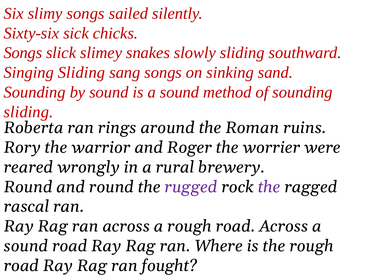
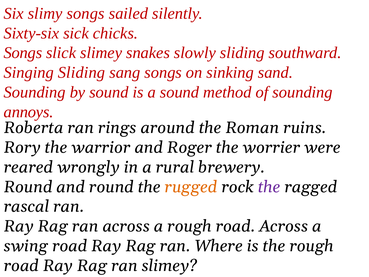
sliding: sliding -> annoys (29, 112)
rugged colour: purple -> orange (191, 187)
sound: sound -> swing (26, 246)
ran fought: fought -> slimey (169, 265)
